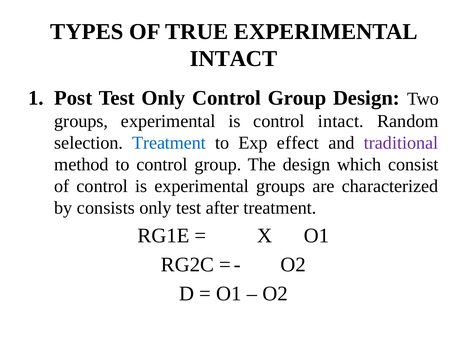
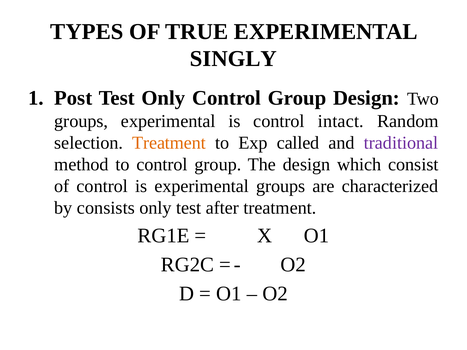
INTACT: INTACT -> SINGLY (233, 59)
Treatment colour: blue -> orange (169, 143)
effect: effect -> called (298, 143)
